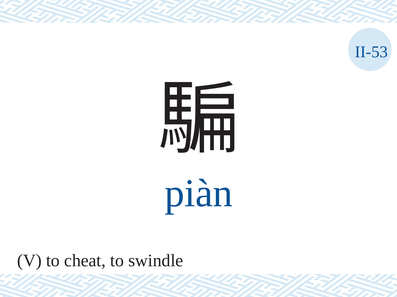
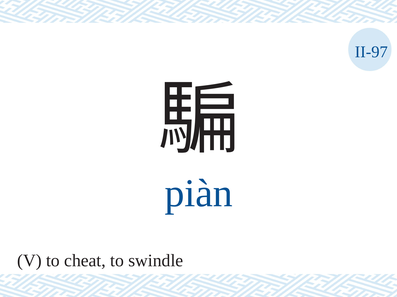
II-53: II-53 -> II-97 (371, 52)
